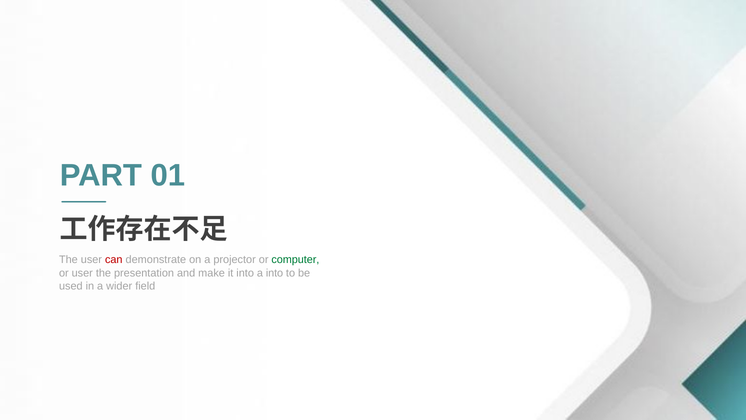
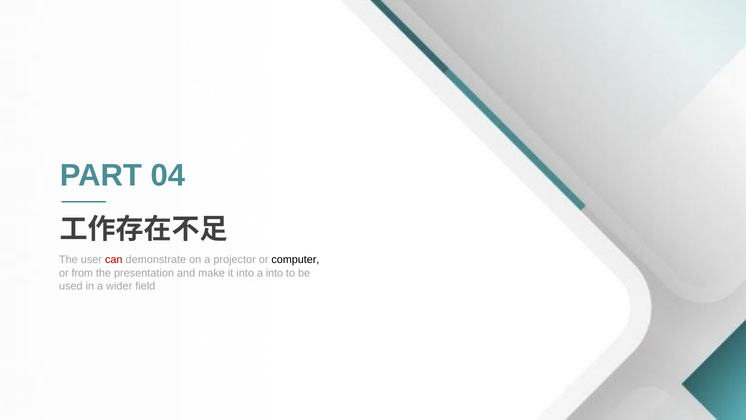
01: 01 -> 04 (168, 175)
computer colour: green -> black (295, 260)
or user: user -> from (82, 273)
